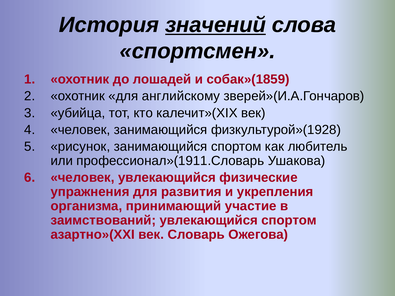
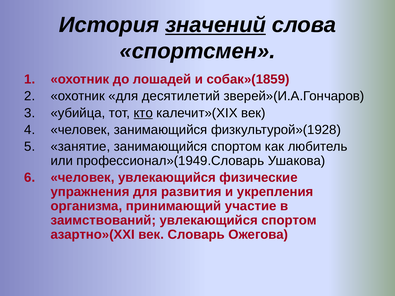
английскому: английскому -> десятилетий (181, 96)
кто underline: none -> present (143, 113)
рисунок: рисунок -> занятие (80, 147)
профессионал»(1911.Словарь: профессионал»(1911.Словарь -> профессионал»(1949.Словарь (170, 161)
